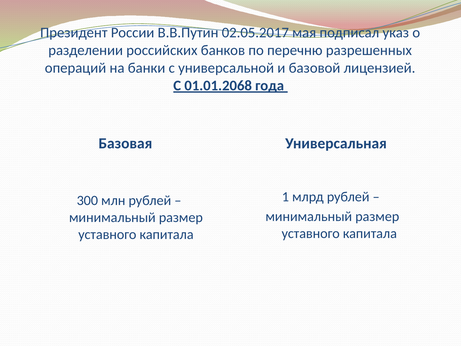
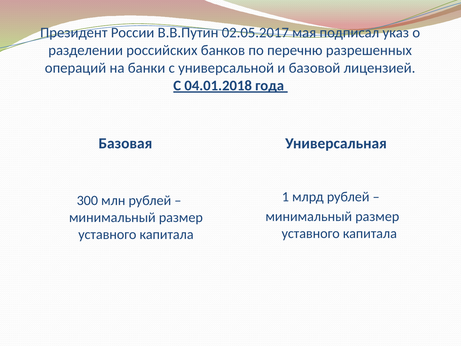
01.01.2068: 01.01.2068 -> 04.01.2018 (218, 86)
